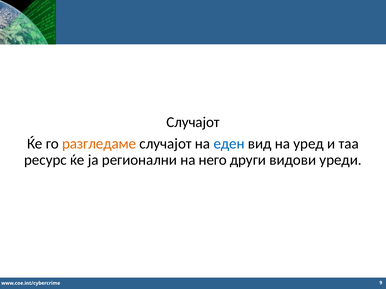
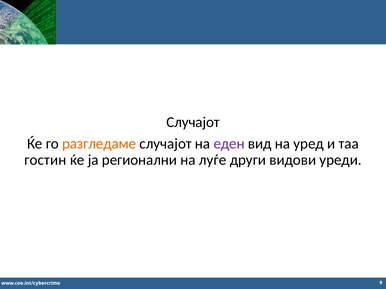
еден colour: blue -> purple (229, 144)
ресурс: ресурс -> гостин (45, 160)
него: него -> луѓе (213, 160)
